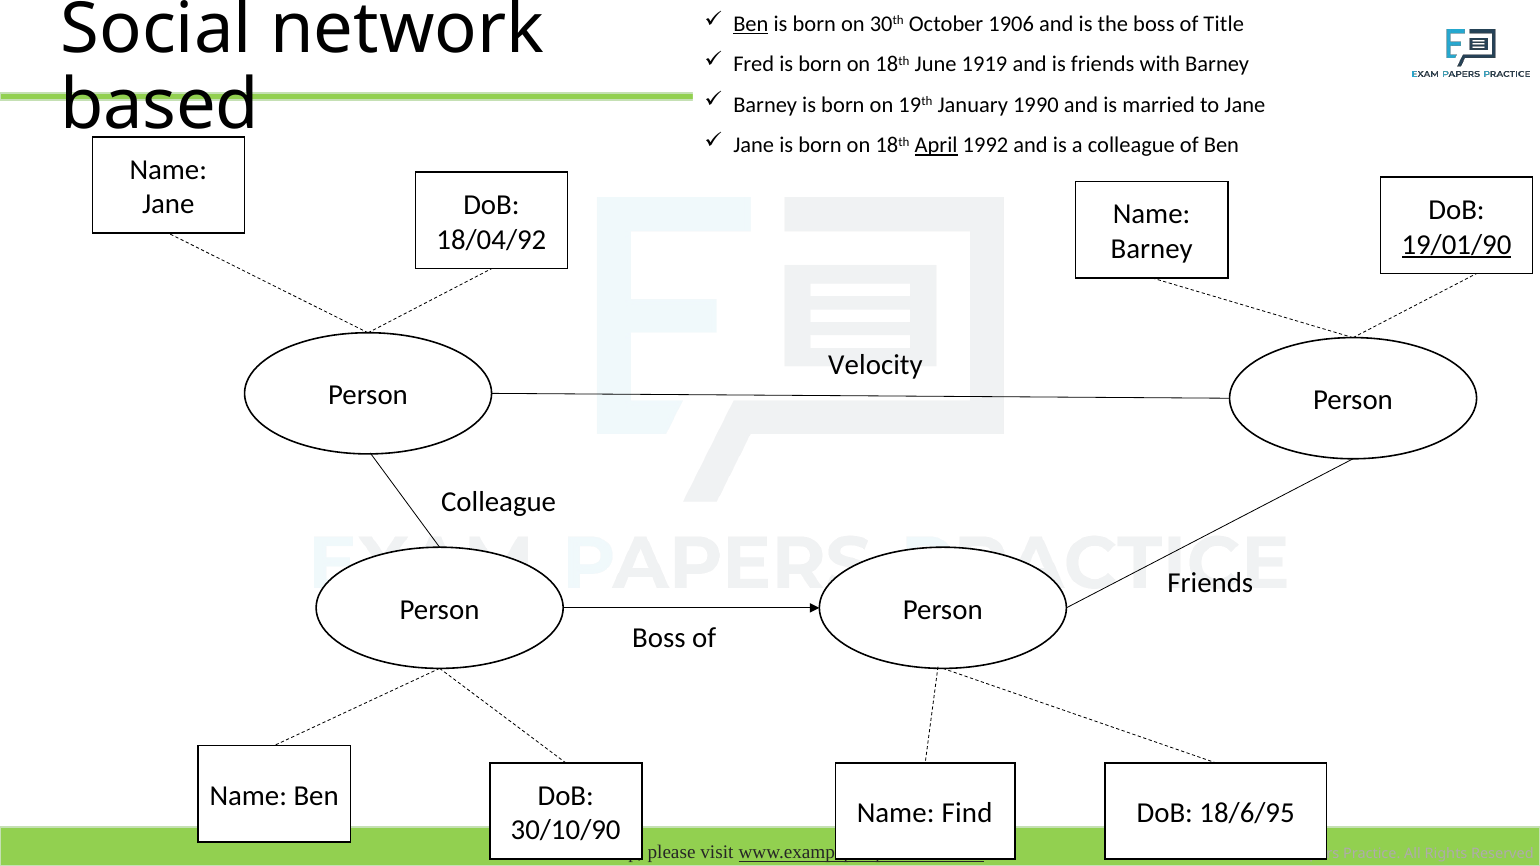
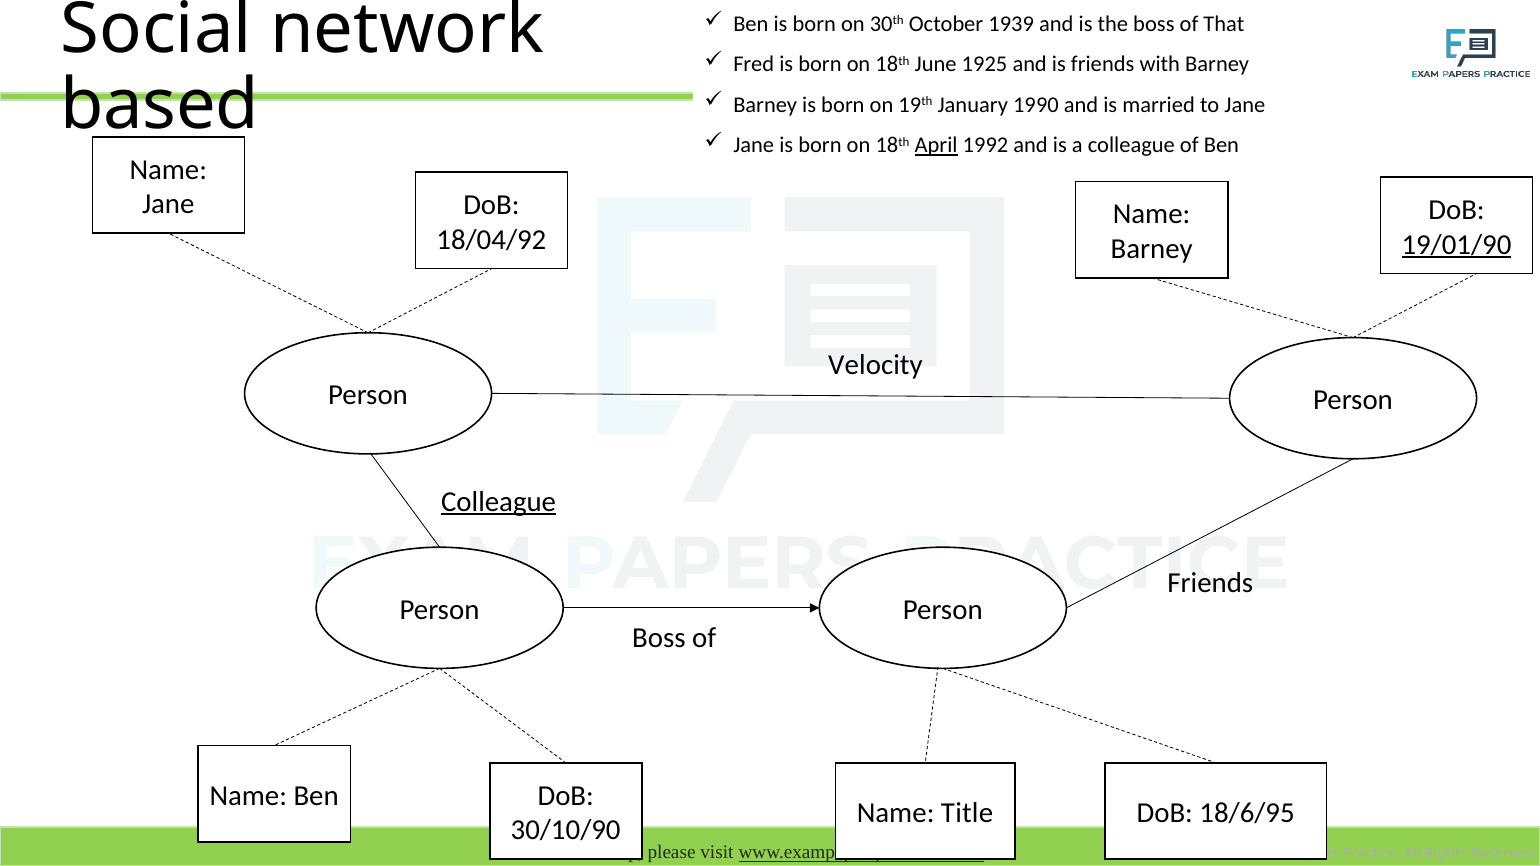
Ben underline: present -> none (751, 24)
1906: 1906 -> 1939 (1011, 24)
Title: Title -> That (1224, 24)
1919: 1919 -> 1925 (985, 65)
Colleague underline: none -> present (499, 502)
Find: Find -> Title (967, 813)
